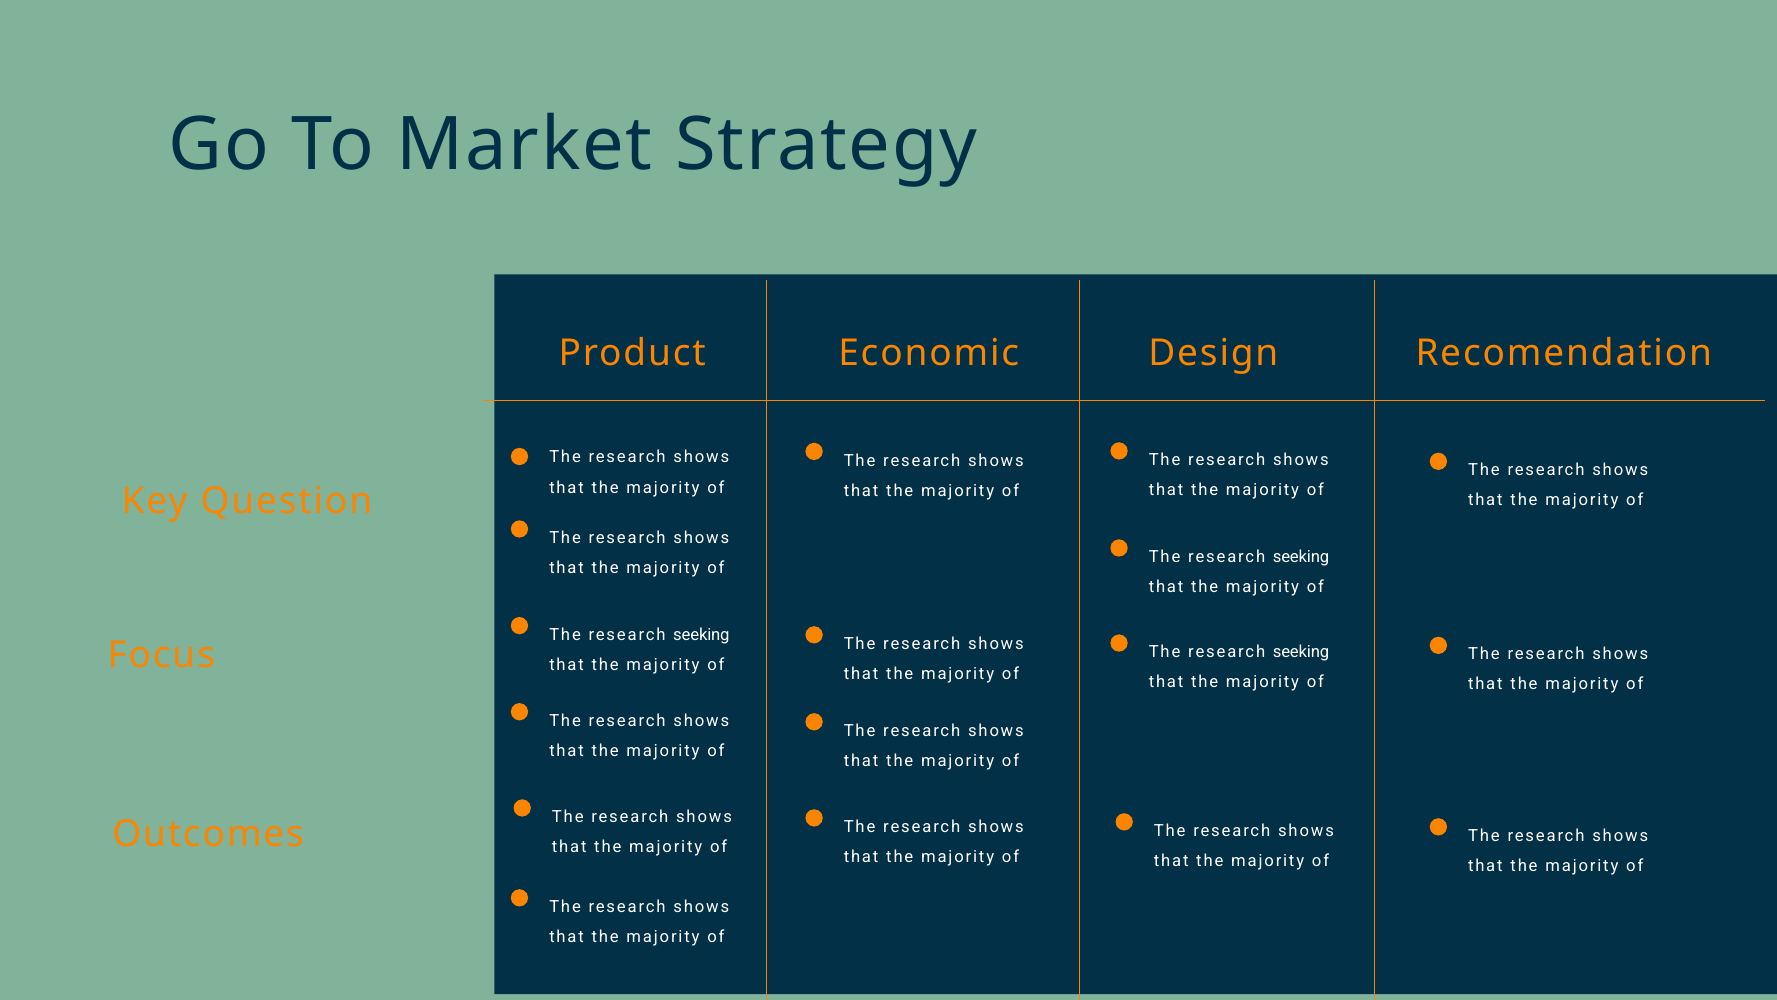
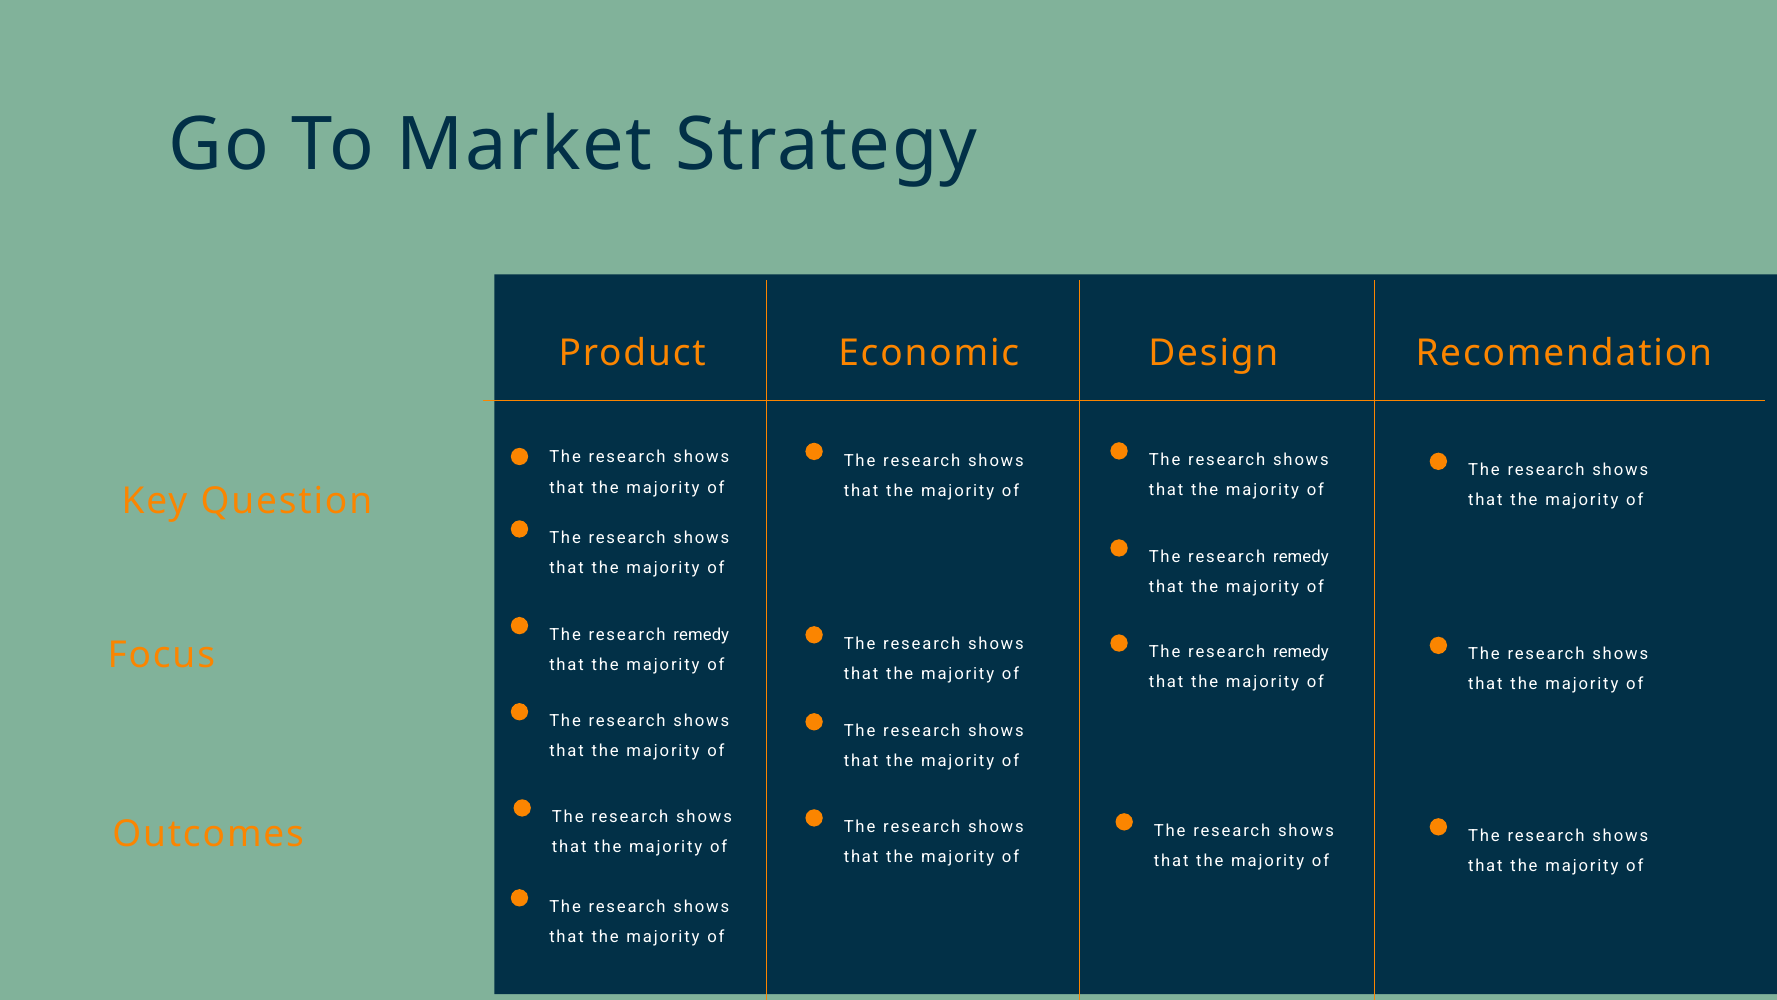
seeking: seeking -> remedy (1301, 557)
seeking: seeking -> remedy (701, 634)
seeking: seeking -> remedy (1301, 652)
